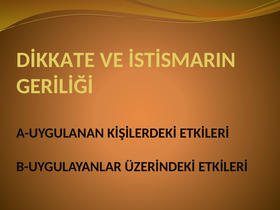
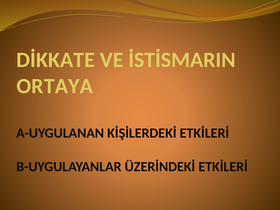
GERİLİĞİ: GERİLİĞİ -> ORTAYA (55, 86)
